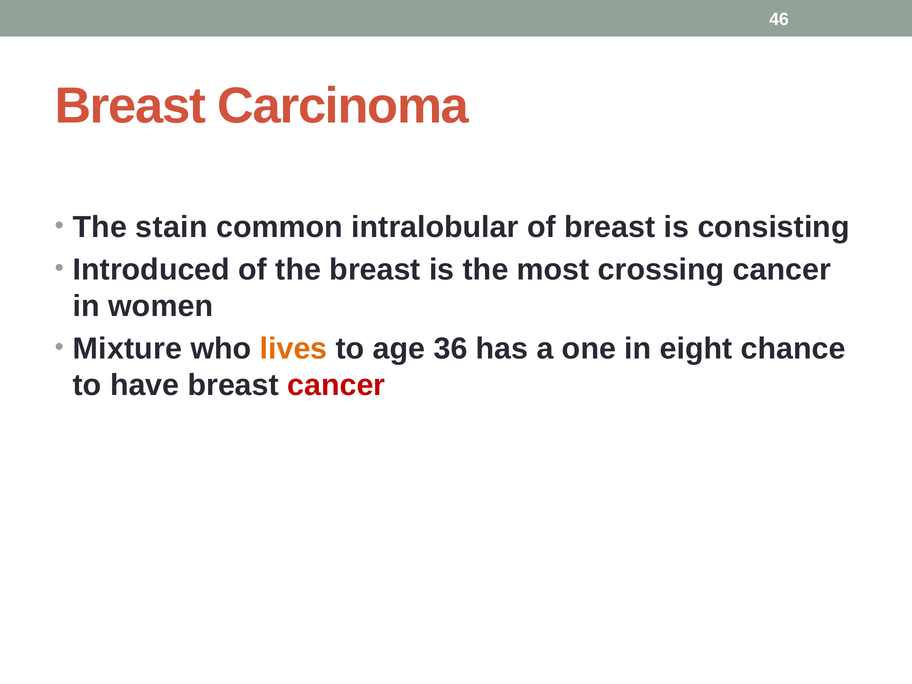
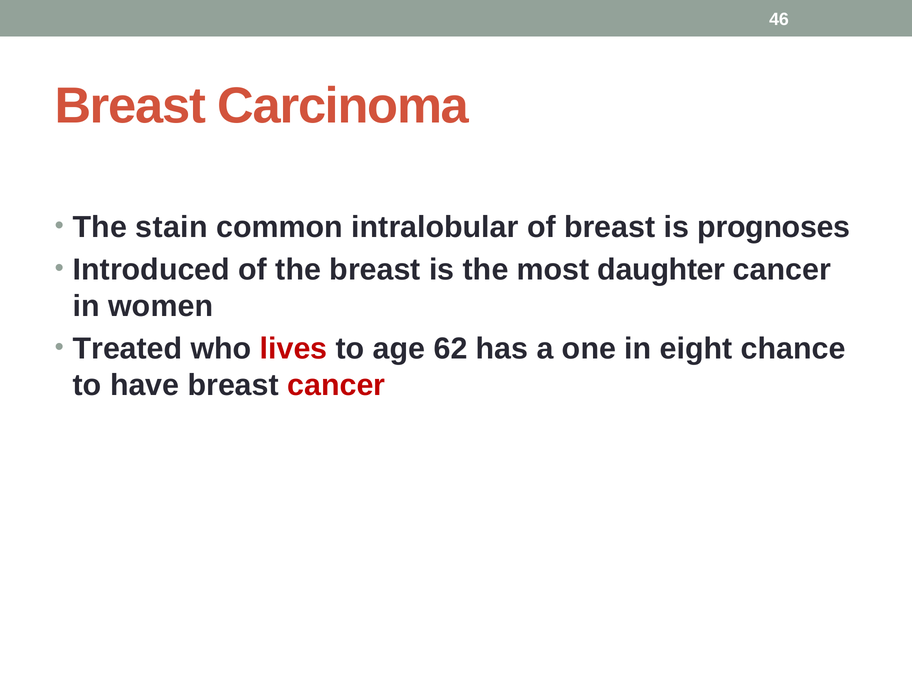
consisting: consisting -> prognoses (774, 227)
crossing: crossing -> daughter (661, 270)
Mixture: Mixture -> Treated (128, 349)
lives colour: orange -> red (294, 349)
36: 36 -> 62 (451, 349)
